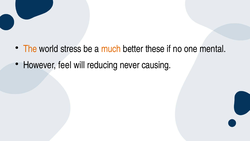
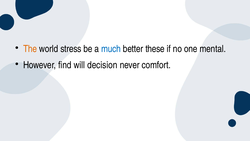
much colour: orange -> blue (111, 49)
feel: feel -> find (65, 65)
reducing: reducing -> decision (102, 65)
causing: causing -> comfort (156, 65)
